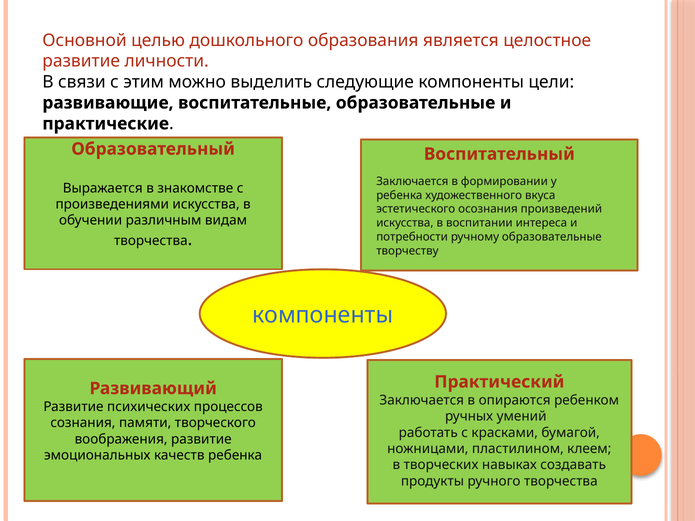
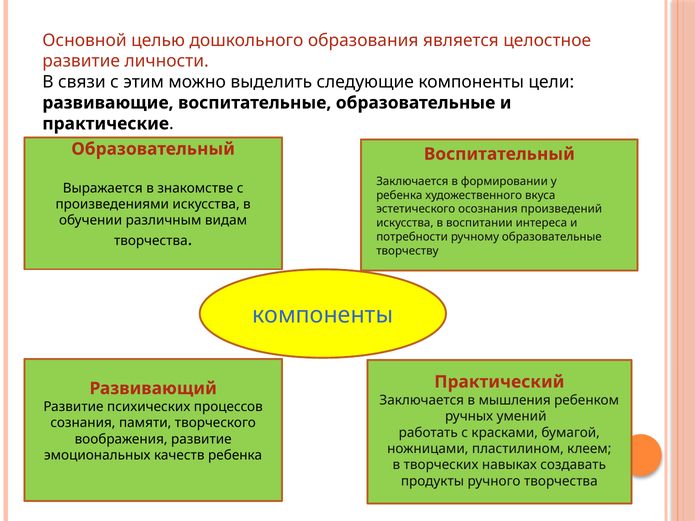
опираются: опираются -> мышления (515, 400)
